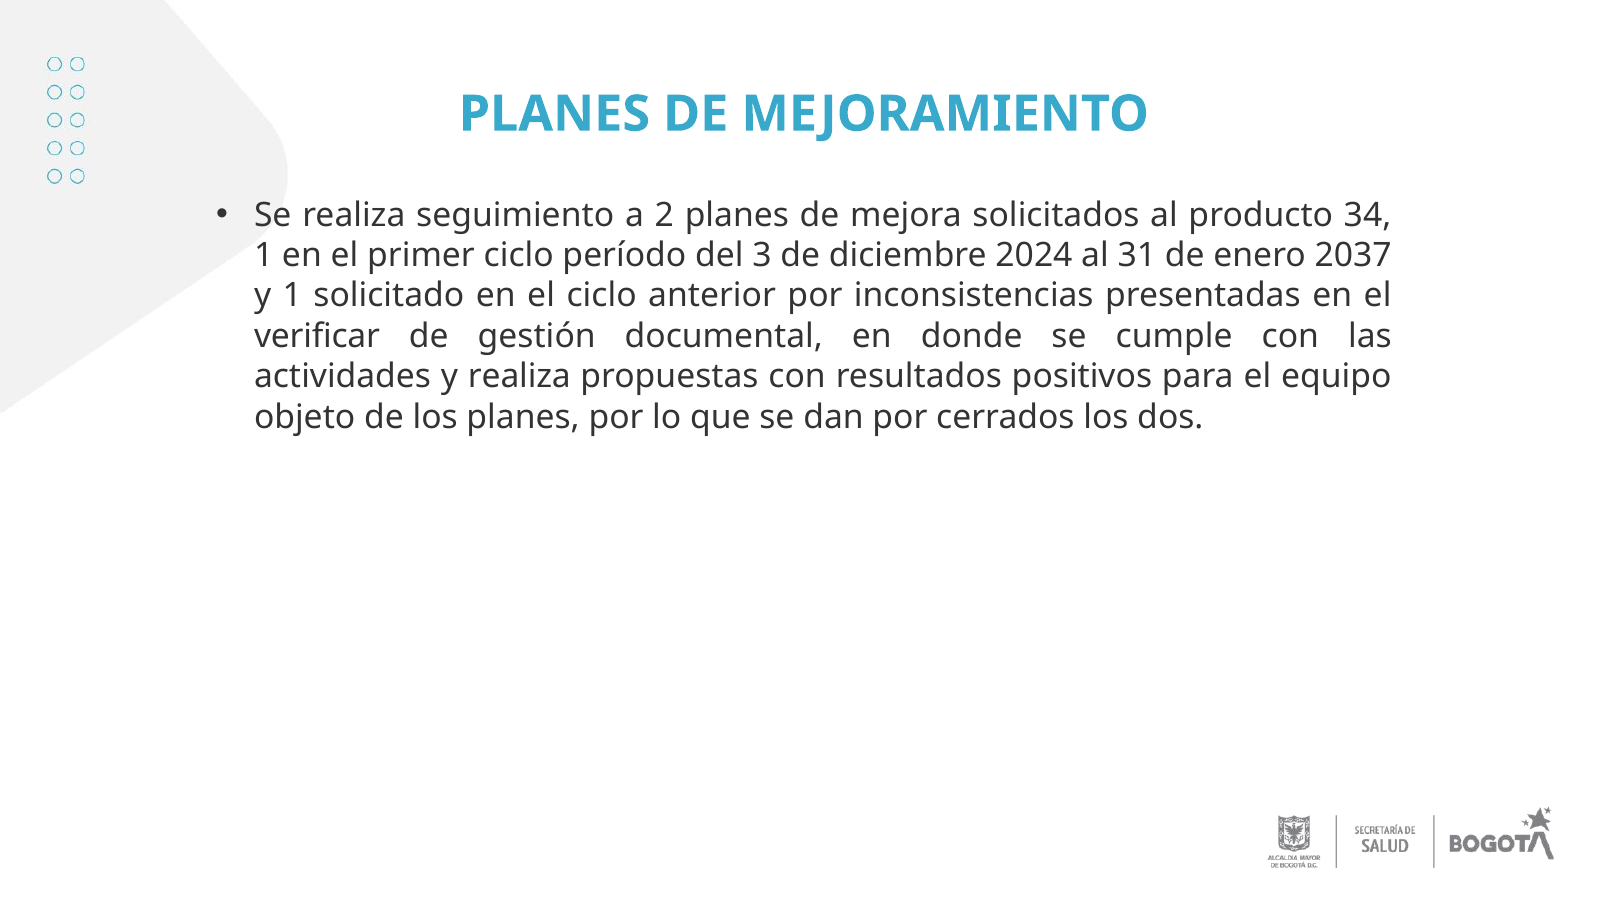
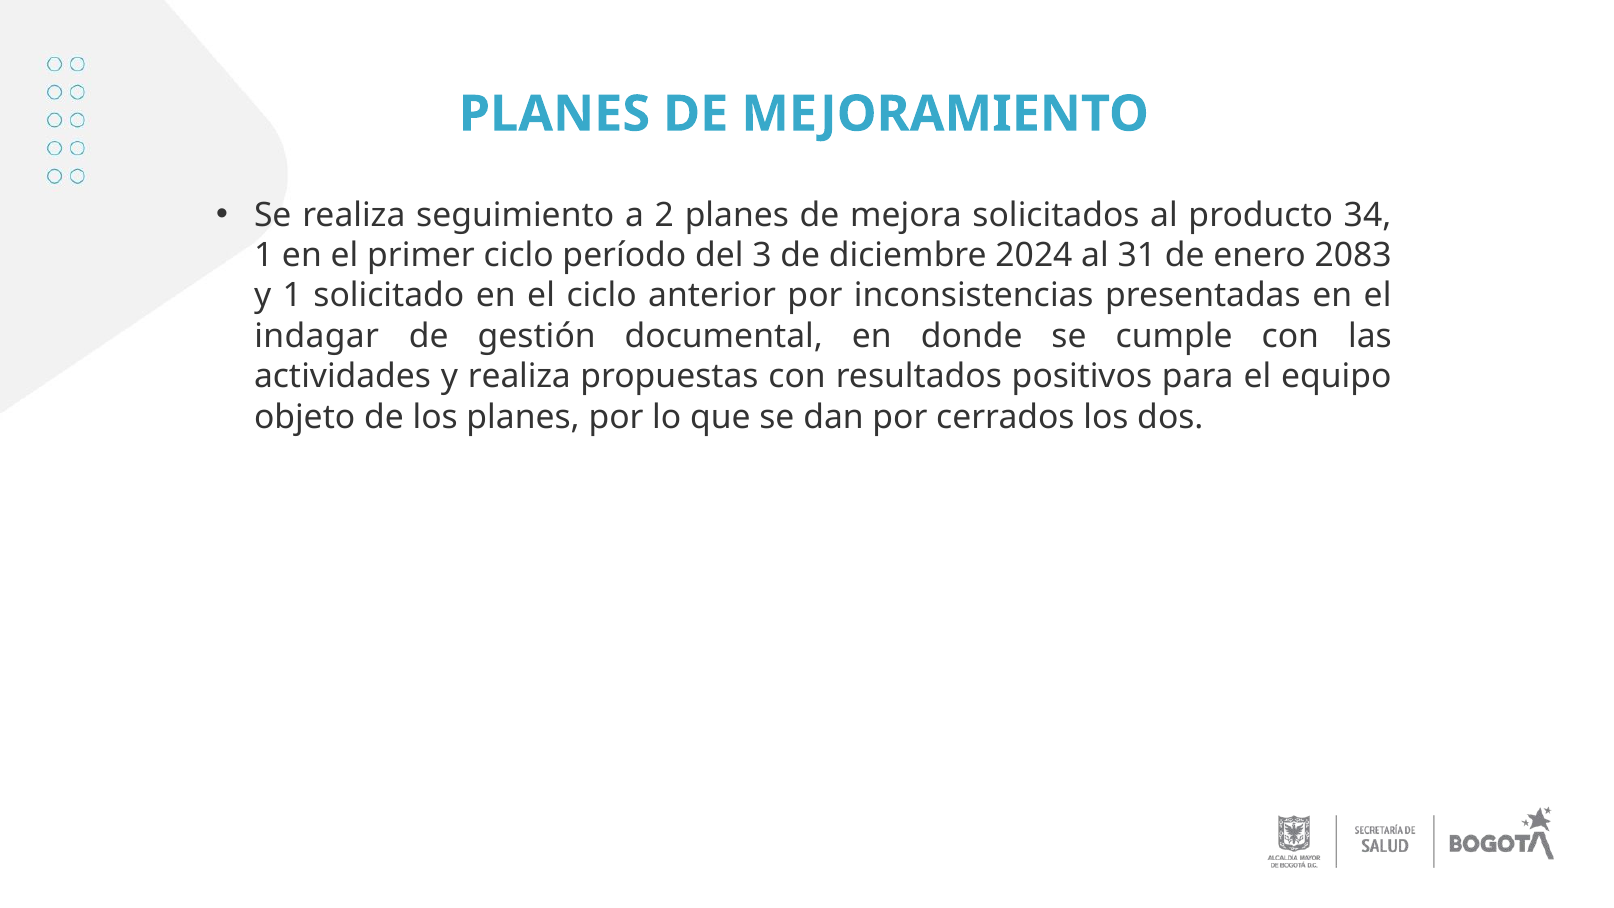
2037: 2037 -> 2083 (1353, 255)
verificar: verificar -> indagar (317, 336)
